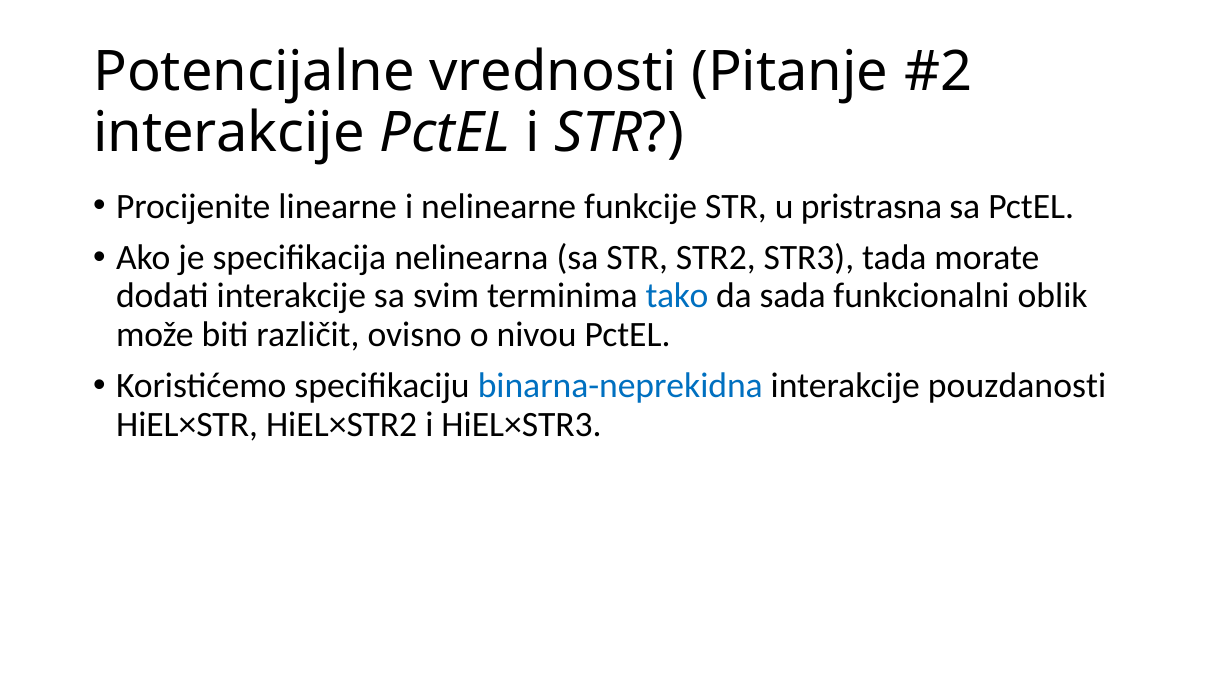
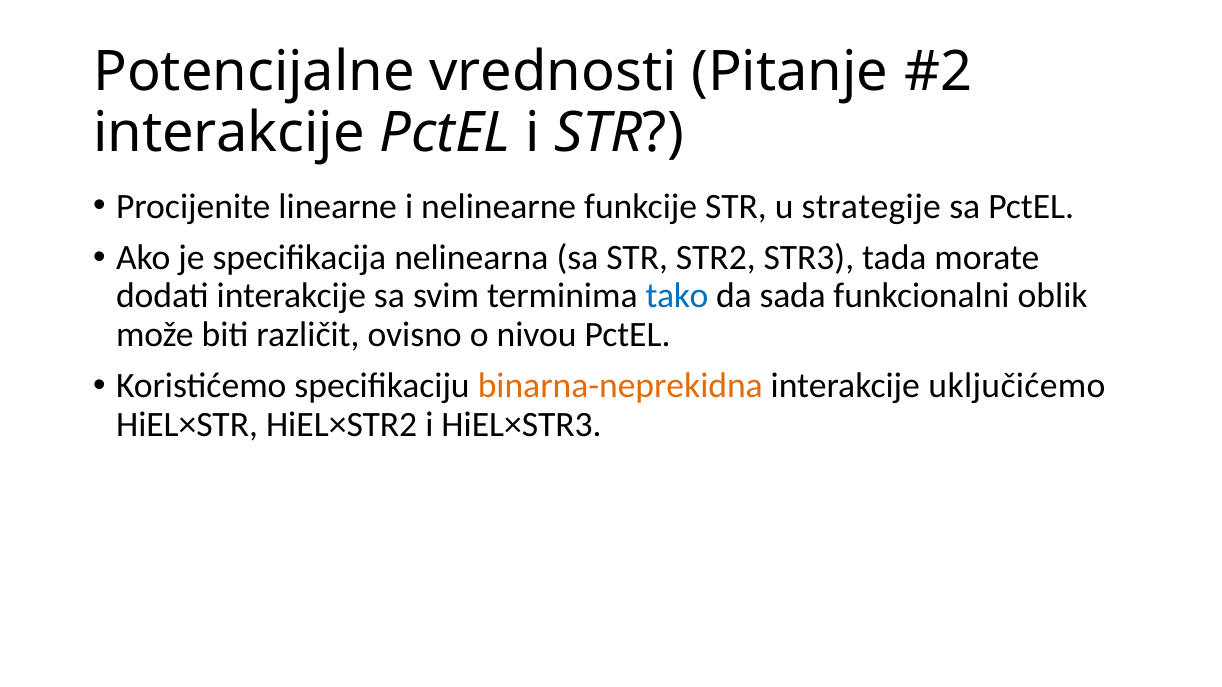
pristrasna: pristrasna -> strategije (871, 207)
binarna-neprekidna colour: blue -> orange (620, 386)
pouzdanosti: pouzdanosti -> uključićemo (1017, 386)
